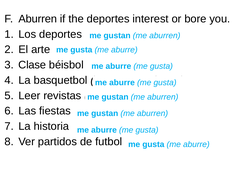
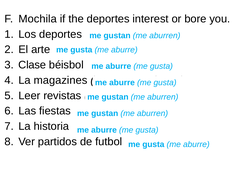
Aburren: Aburren -> Mochila (38, 19)
La basquetbol: basquetbol -> magazines (61, 80)
